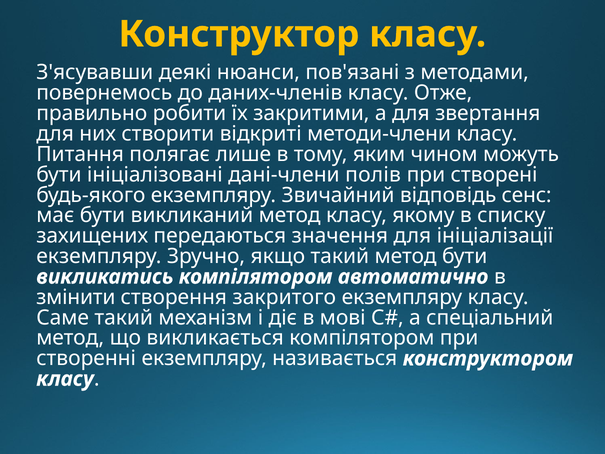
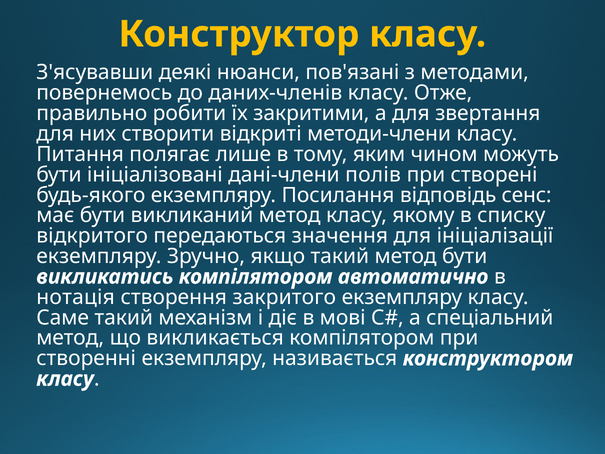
Звичайний: Звичайний -> Посилання (338, 195)
захищених: захищених -> відкритого (92, 236)
змінити: змінити -> нотація (76, 297)
